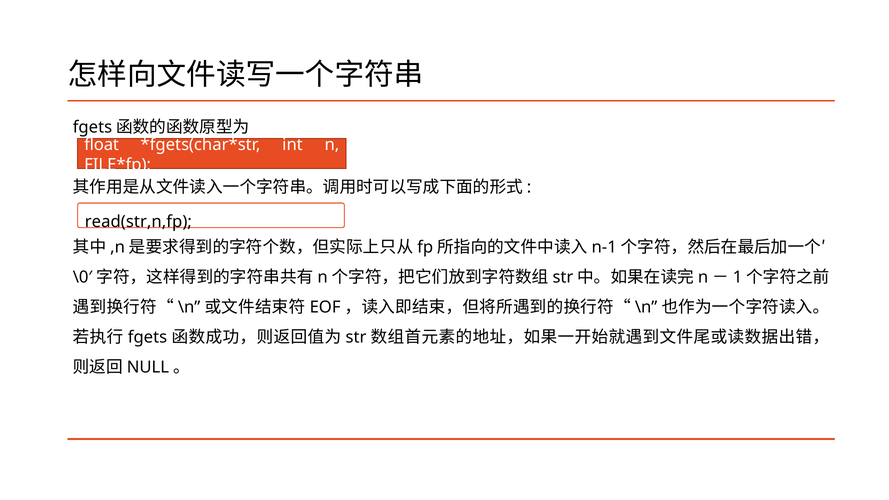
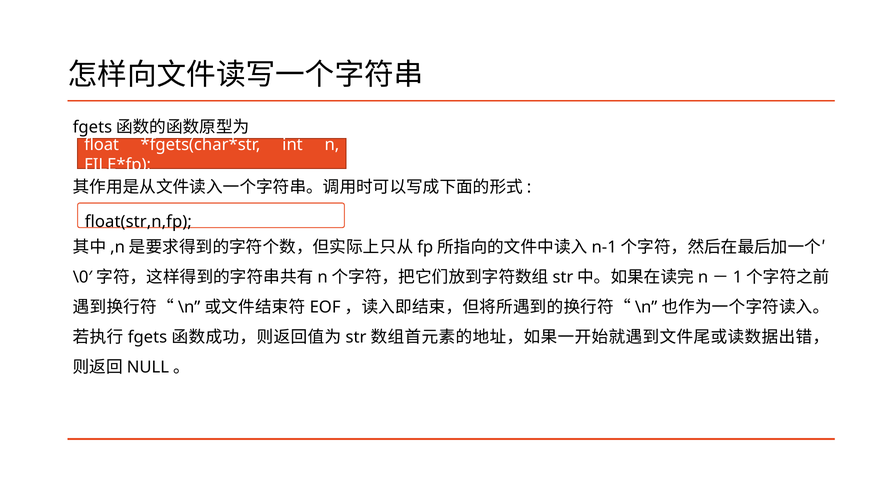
read(str,n,fp: read(str,n,fp -> float(str,n,fp (138, 222)
